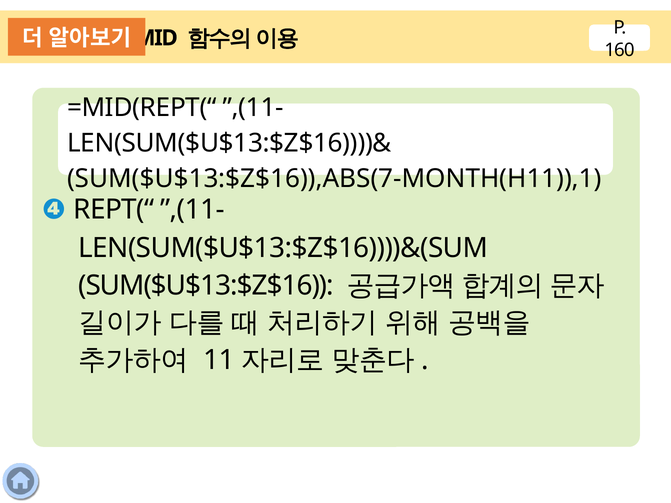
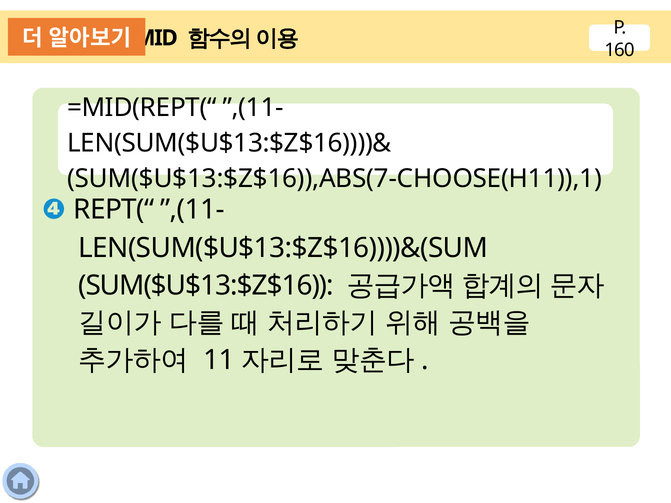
SUM($U$13:$Z$16)),ABS(7-MONTH(H11)),1: SUM($U$13:$Z$16)),ABS(7-MONTH(H11)),1 -> SUM($U$13:$Z$16)),ABS(7-CHOOSE(H11)),1 (335, 179)
